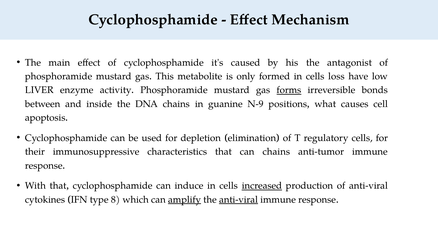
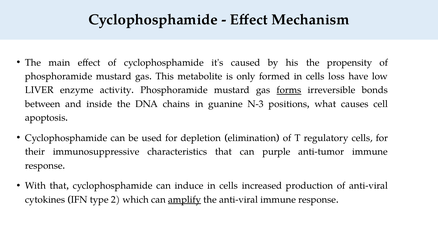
antagonist: antagonist -> propensity (350, 63)
N-9: N-9 -> N-3 (256, 104)
can chains: chains -> purple (276, 152)
increased underline: present -> none (262, 186)
8: 8 -> 2 (116, 200)
anti-viral underline: present -> none (238, 200)
